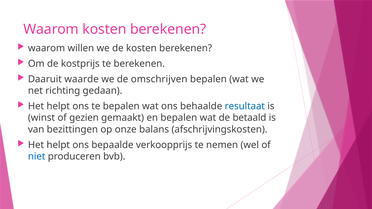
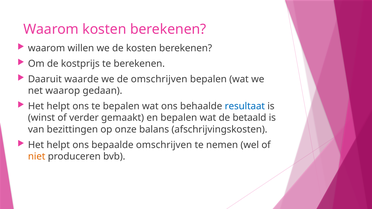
richting: richting -> waarop (63, 91)
gezien: gezien -> verder (84, 118)
bepaalde verkoopprijs: verkoopprijs -> omschrijven (164, 145)
niet colour: blue -> orange (37, 157)
